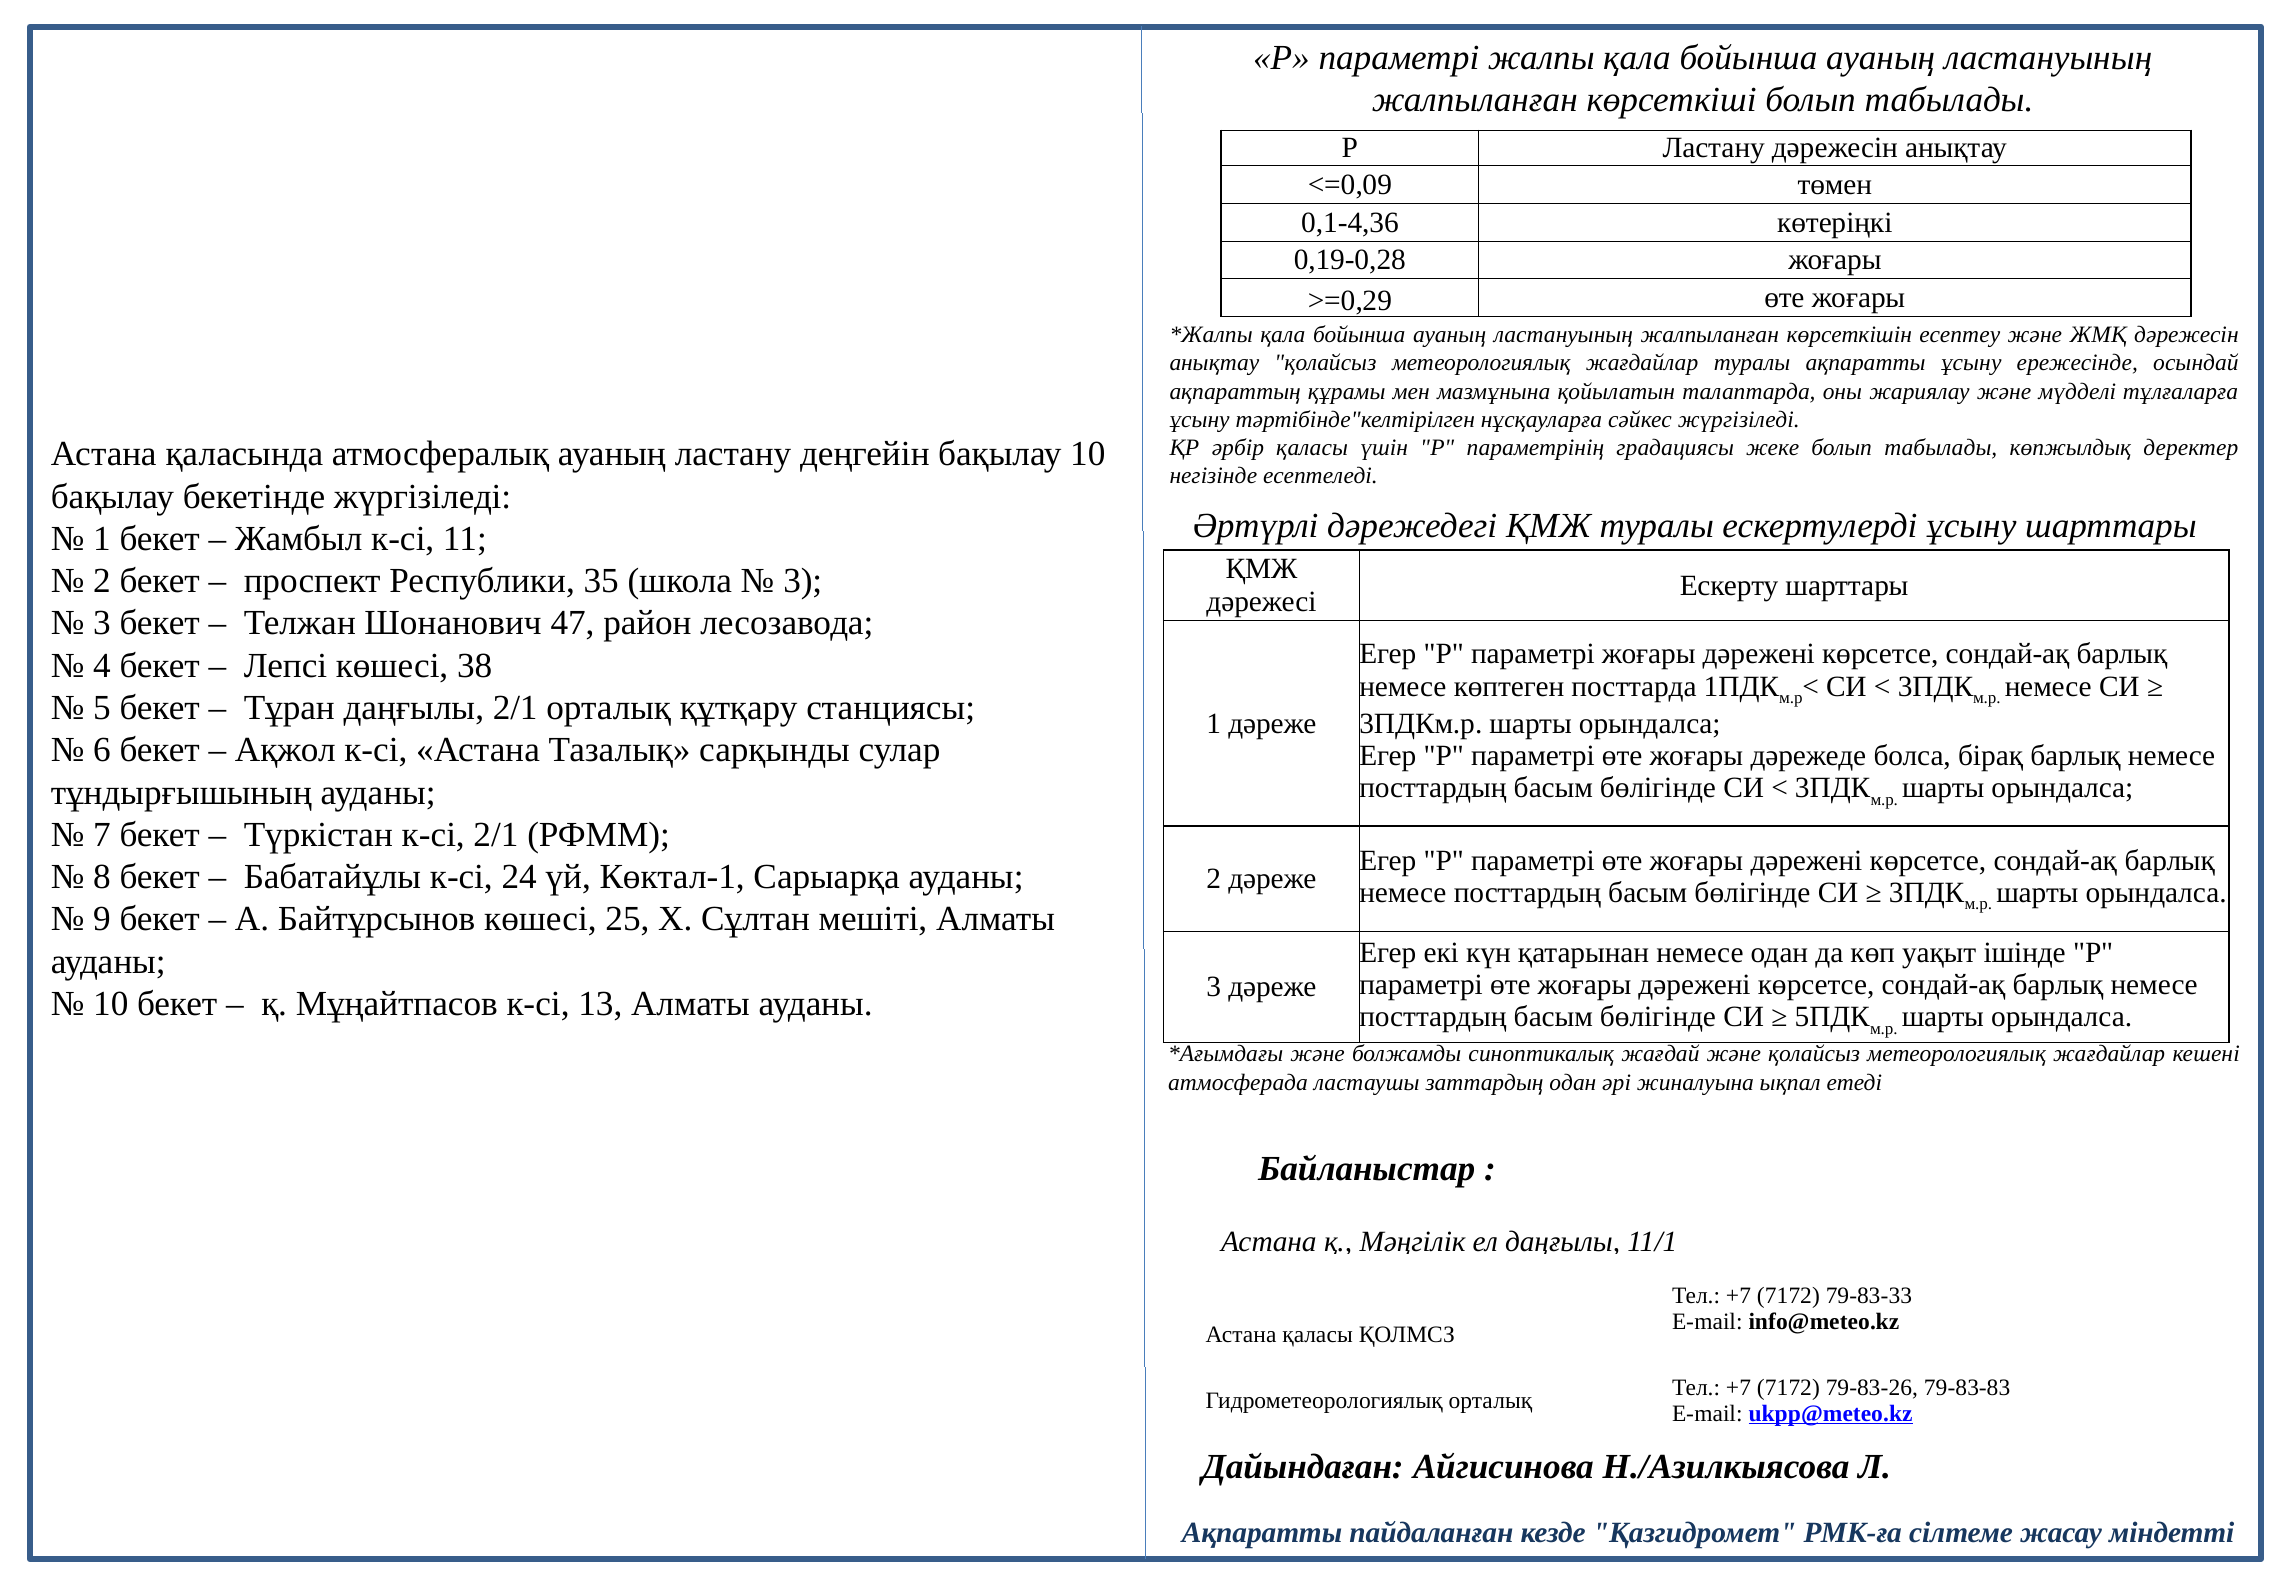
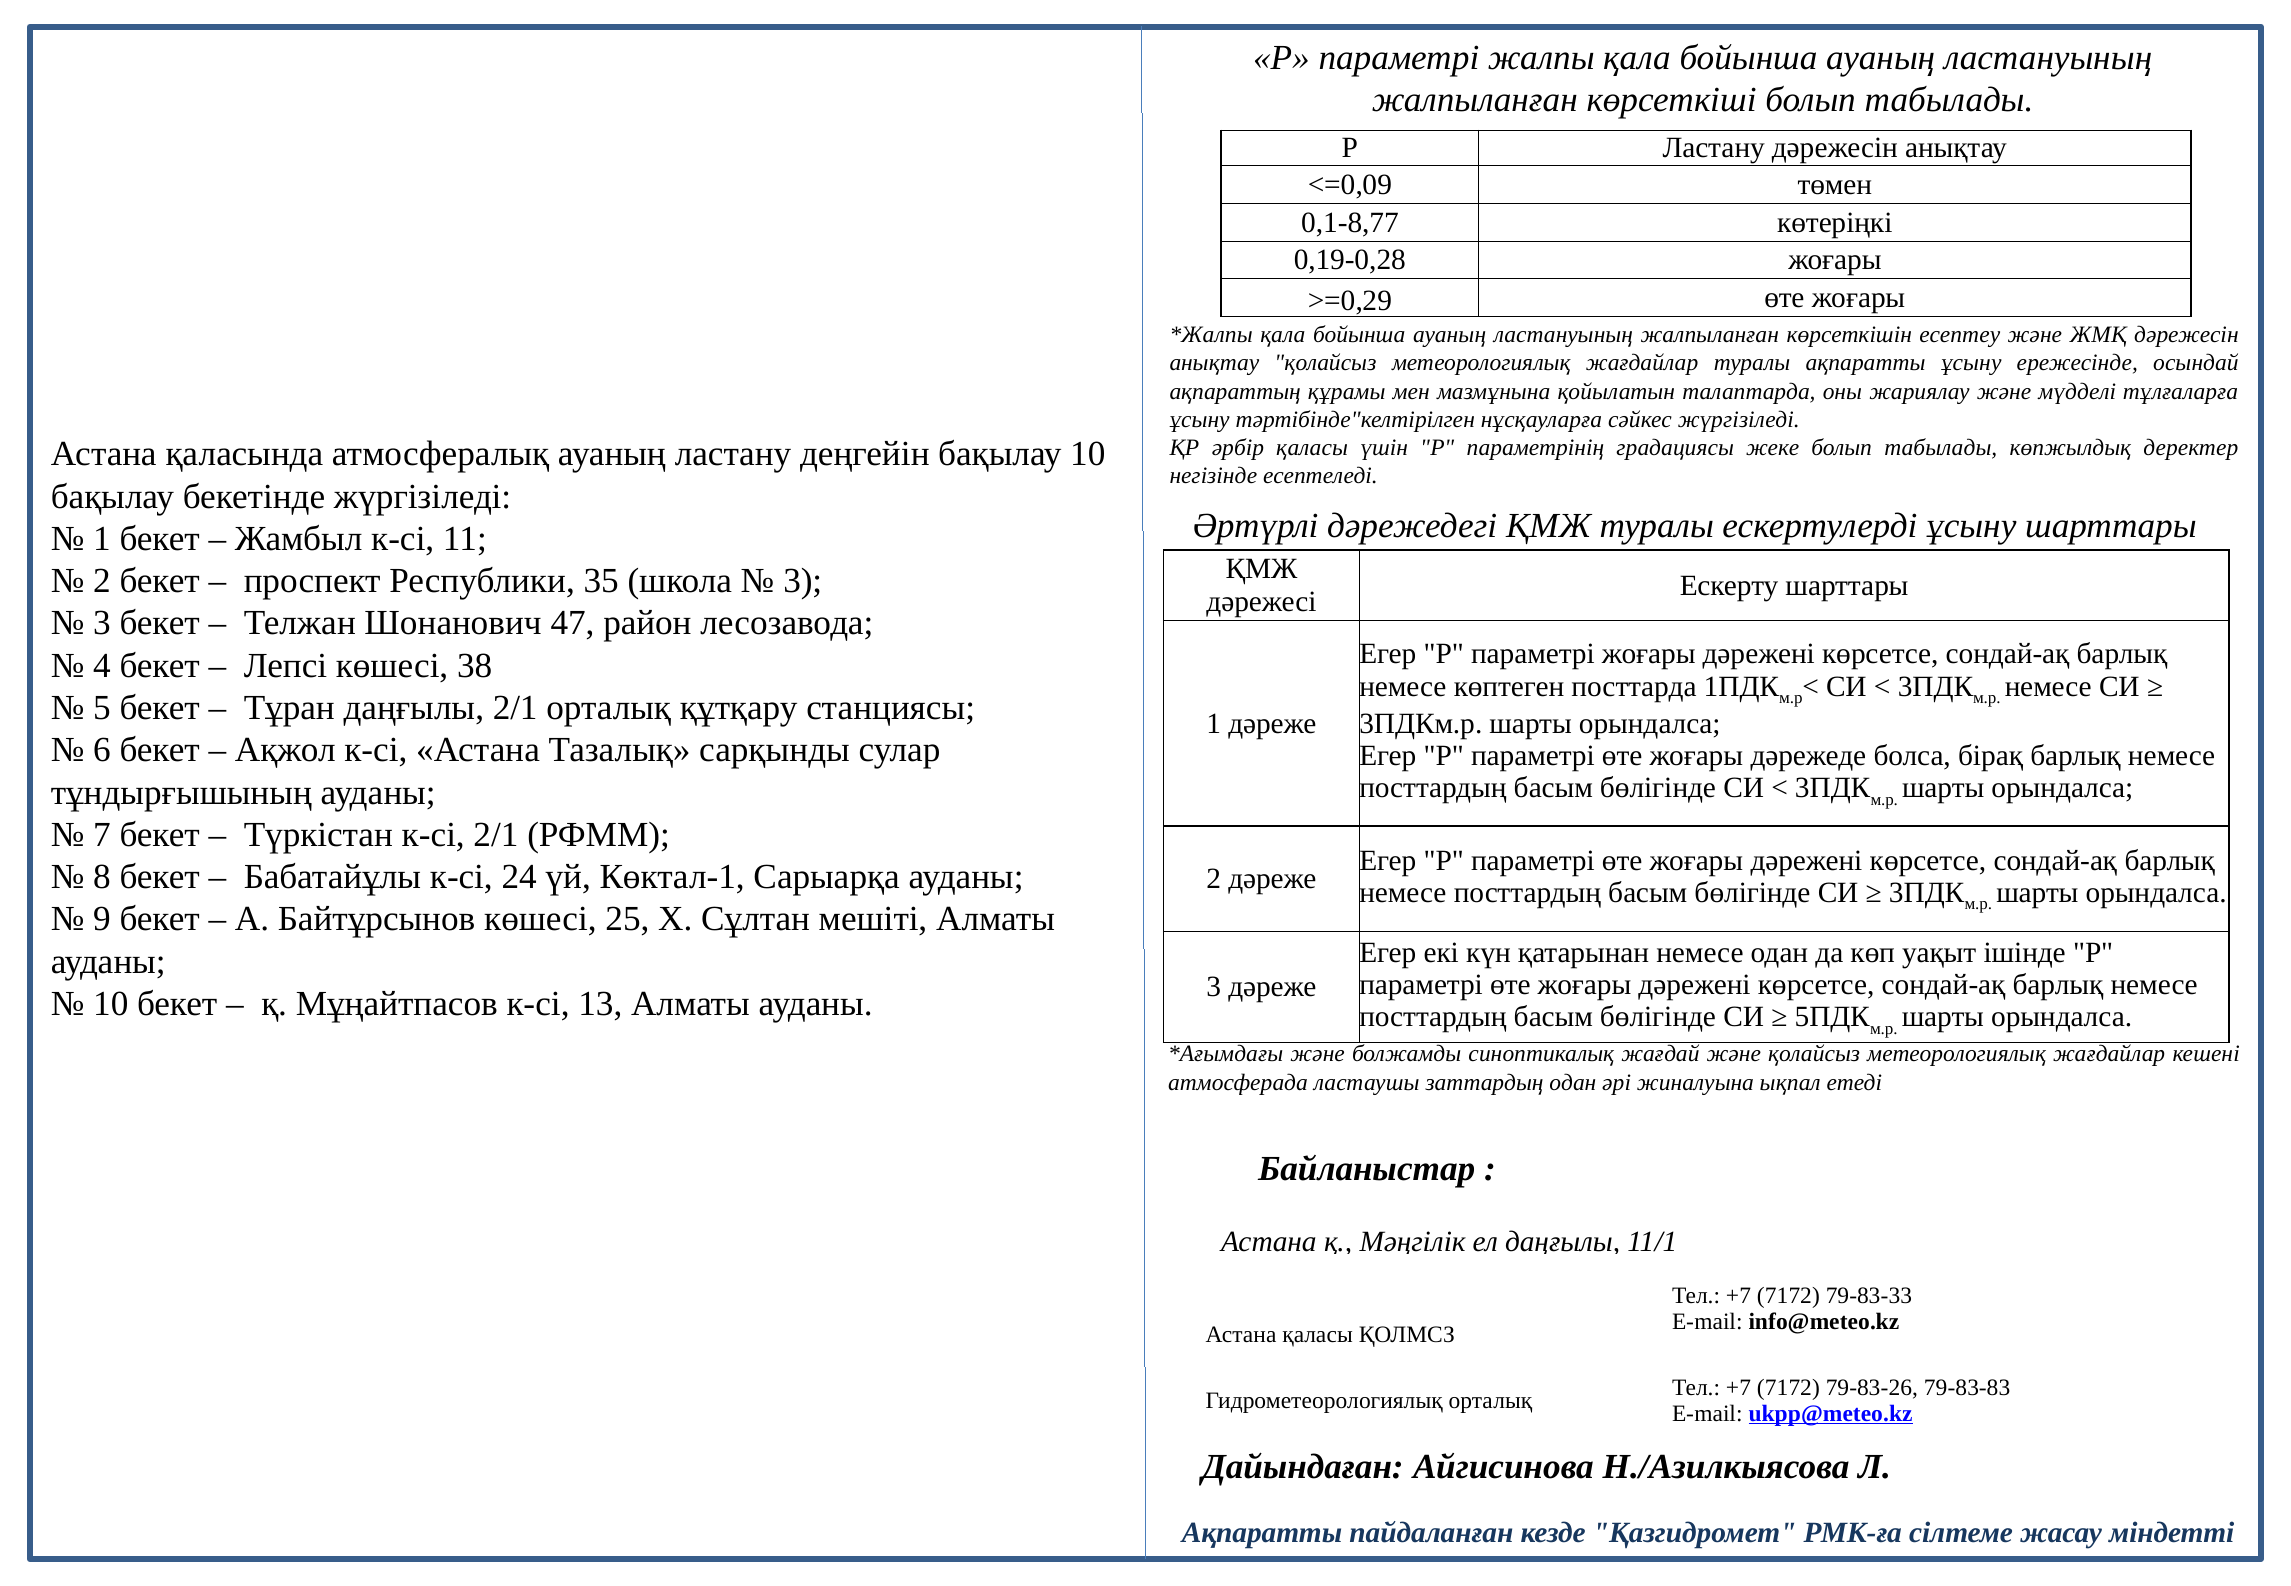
0,1-4,36: 0,1-4,36 -> 0,1-8,77 (1350, 223)
